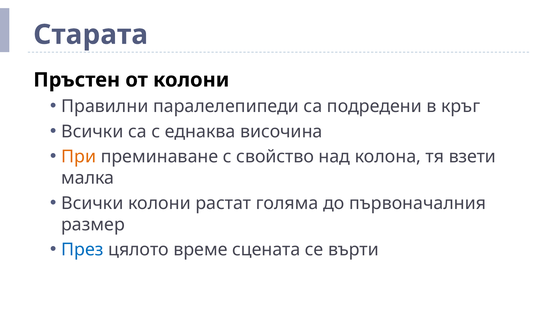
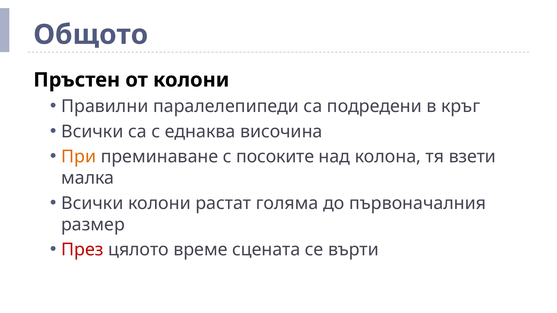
Старата: Старата -> Общото (91, 35)
свойство: свойство -> посоките (275, 157)
През colour: blue -> red (82, 250)
